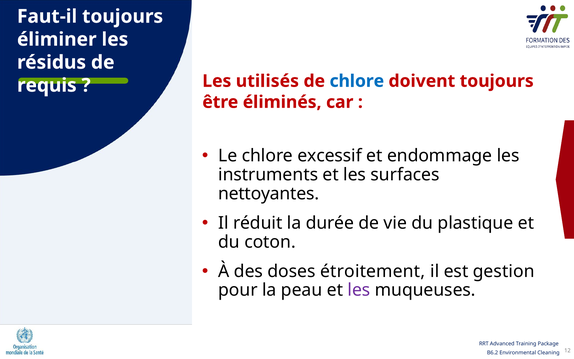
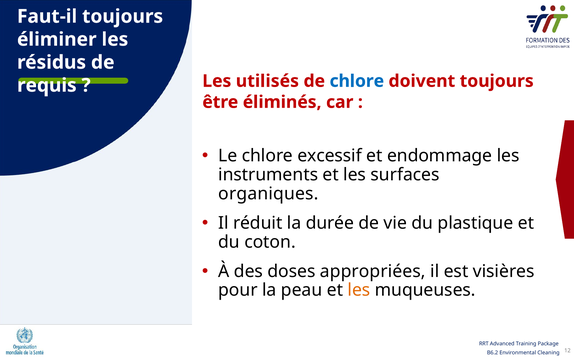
nettoyantes: nettoyantes -> organiques (268, 193)
étroitement: étroitement -> appropriées (373, 271)
gestion: gestion -> visières (504, 271)
les colour: purple -> orange (359, 290)
